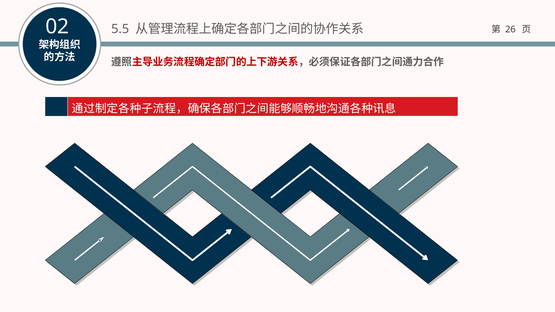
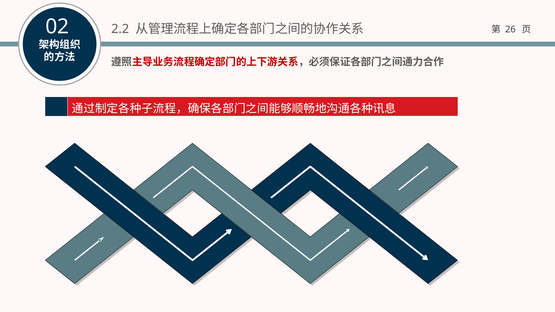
5.5: 5.5 -> 2.2 (120, 29)
